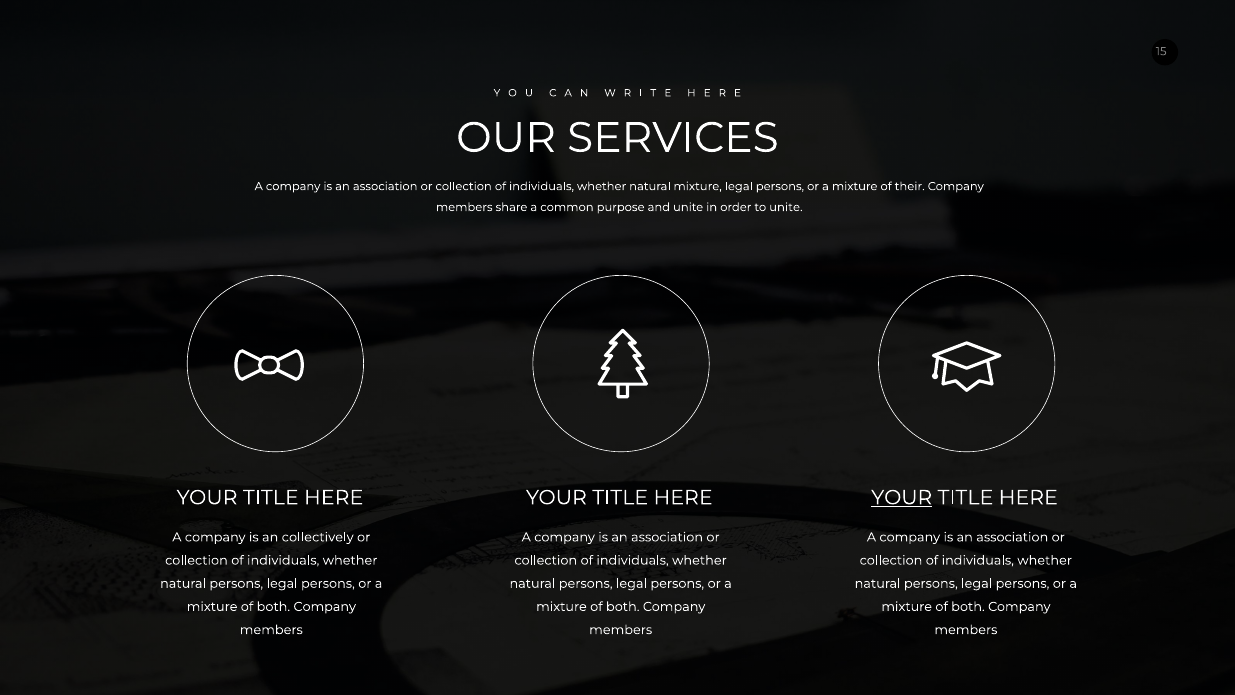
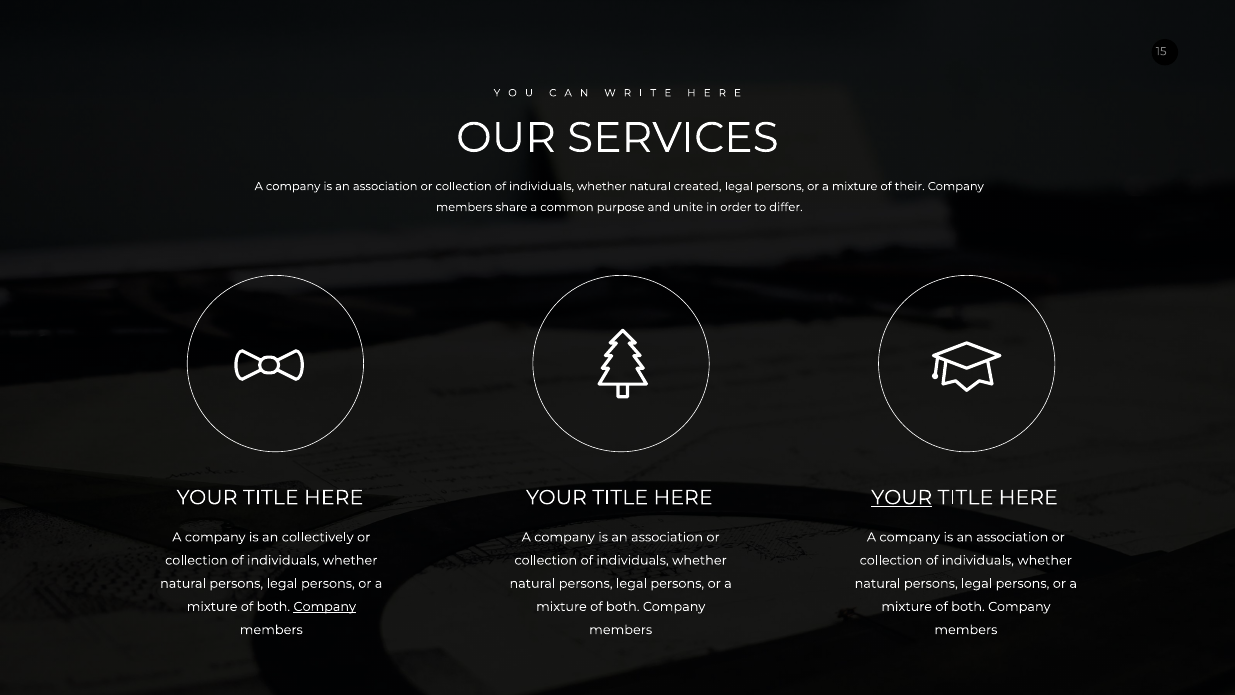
natural mixture: mixture -> created (698, 186)
to unite: unite -> differ (786, 207)
Company underline: none -> present (325, 607)
